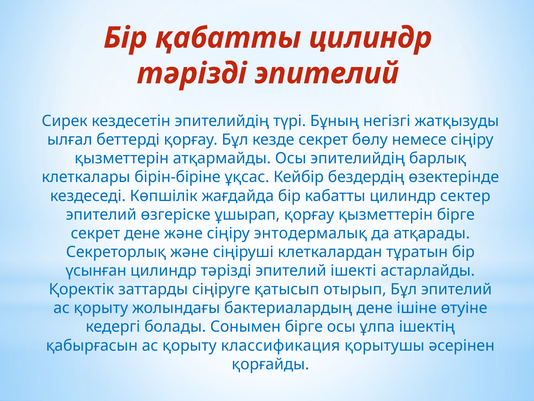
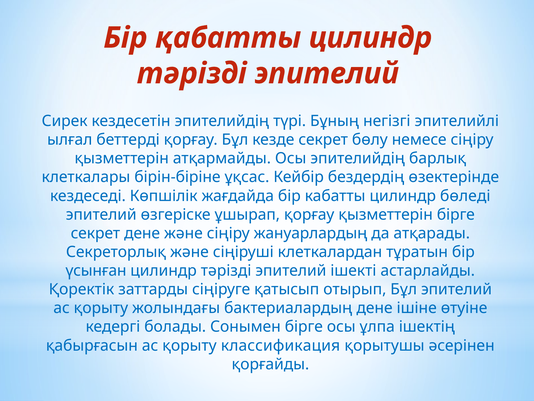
жатқызуды: жатқызуды -> эпителийлі (457, 121)
сектер: сектер -> бөледі (465, 196)
энтодермалық: энтодермалық -> жануарлардың (311, 233)
